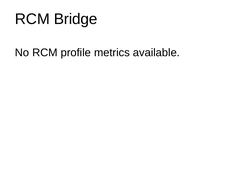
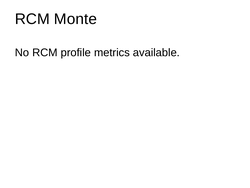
Bridge: Bridge -> Monte (76, 19)
